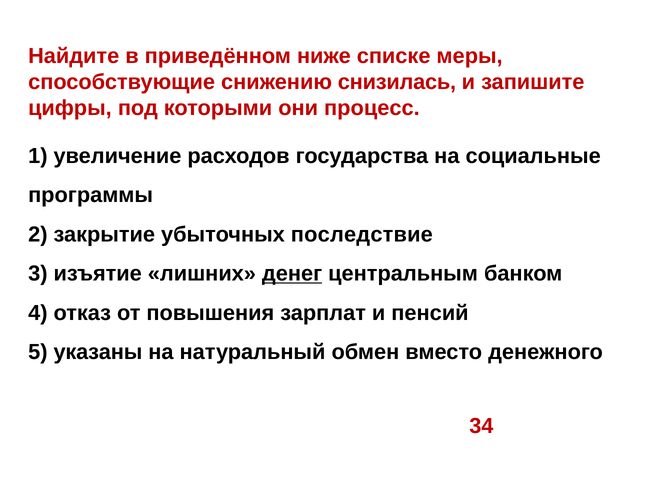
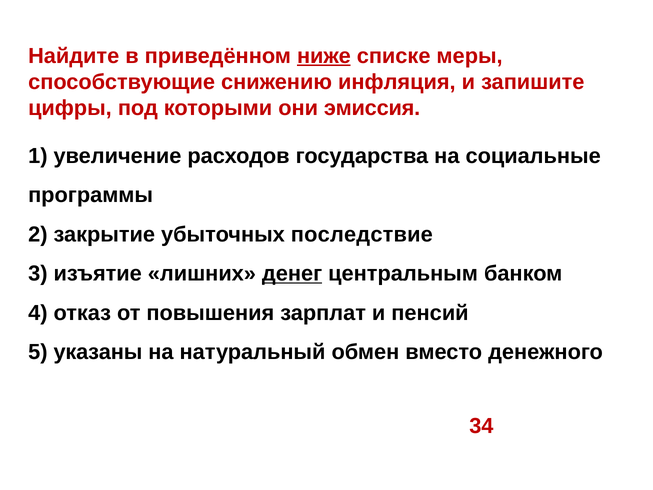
ниже underline: none -> present (324, 56)
снизилась: снизилась -> инфляция (397, 82)
процесс: процесс -> эмиссия (372, 108)
